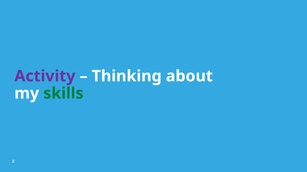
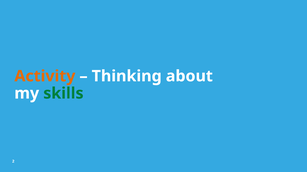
Activity colour: purple -> orange (45, 76)
